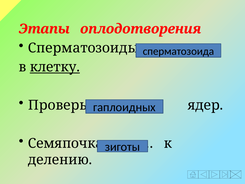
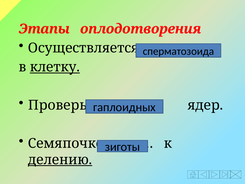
Сперматозоиды: Сперматозоиды -> Осуществляется (83, 48)
Семяпочка: Семяпочка -> Семяпочке (66, 143)
делению underline: none -> present (60, 159)
